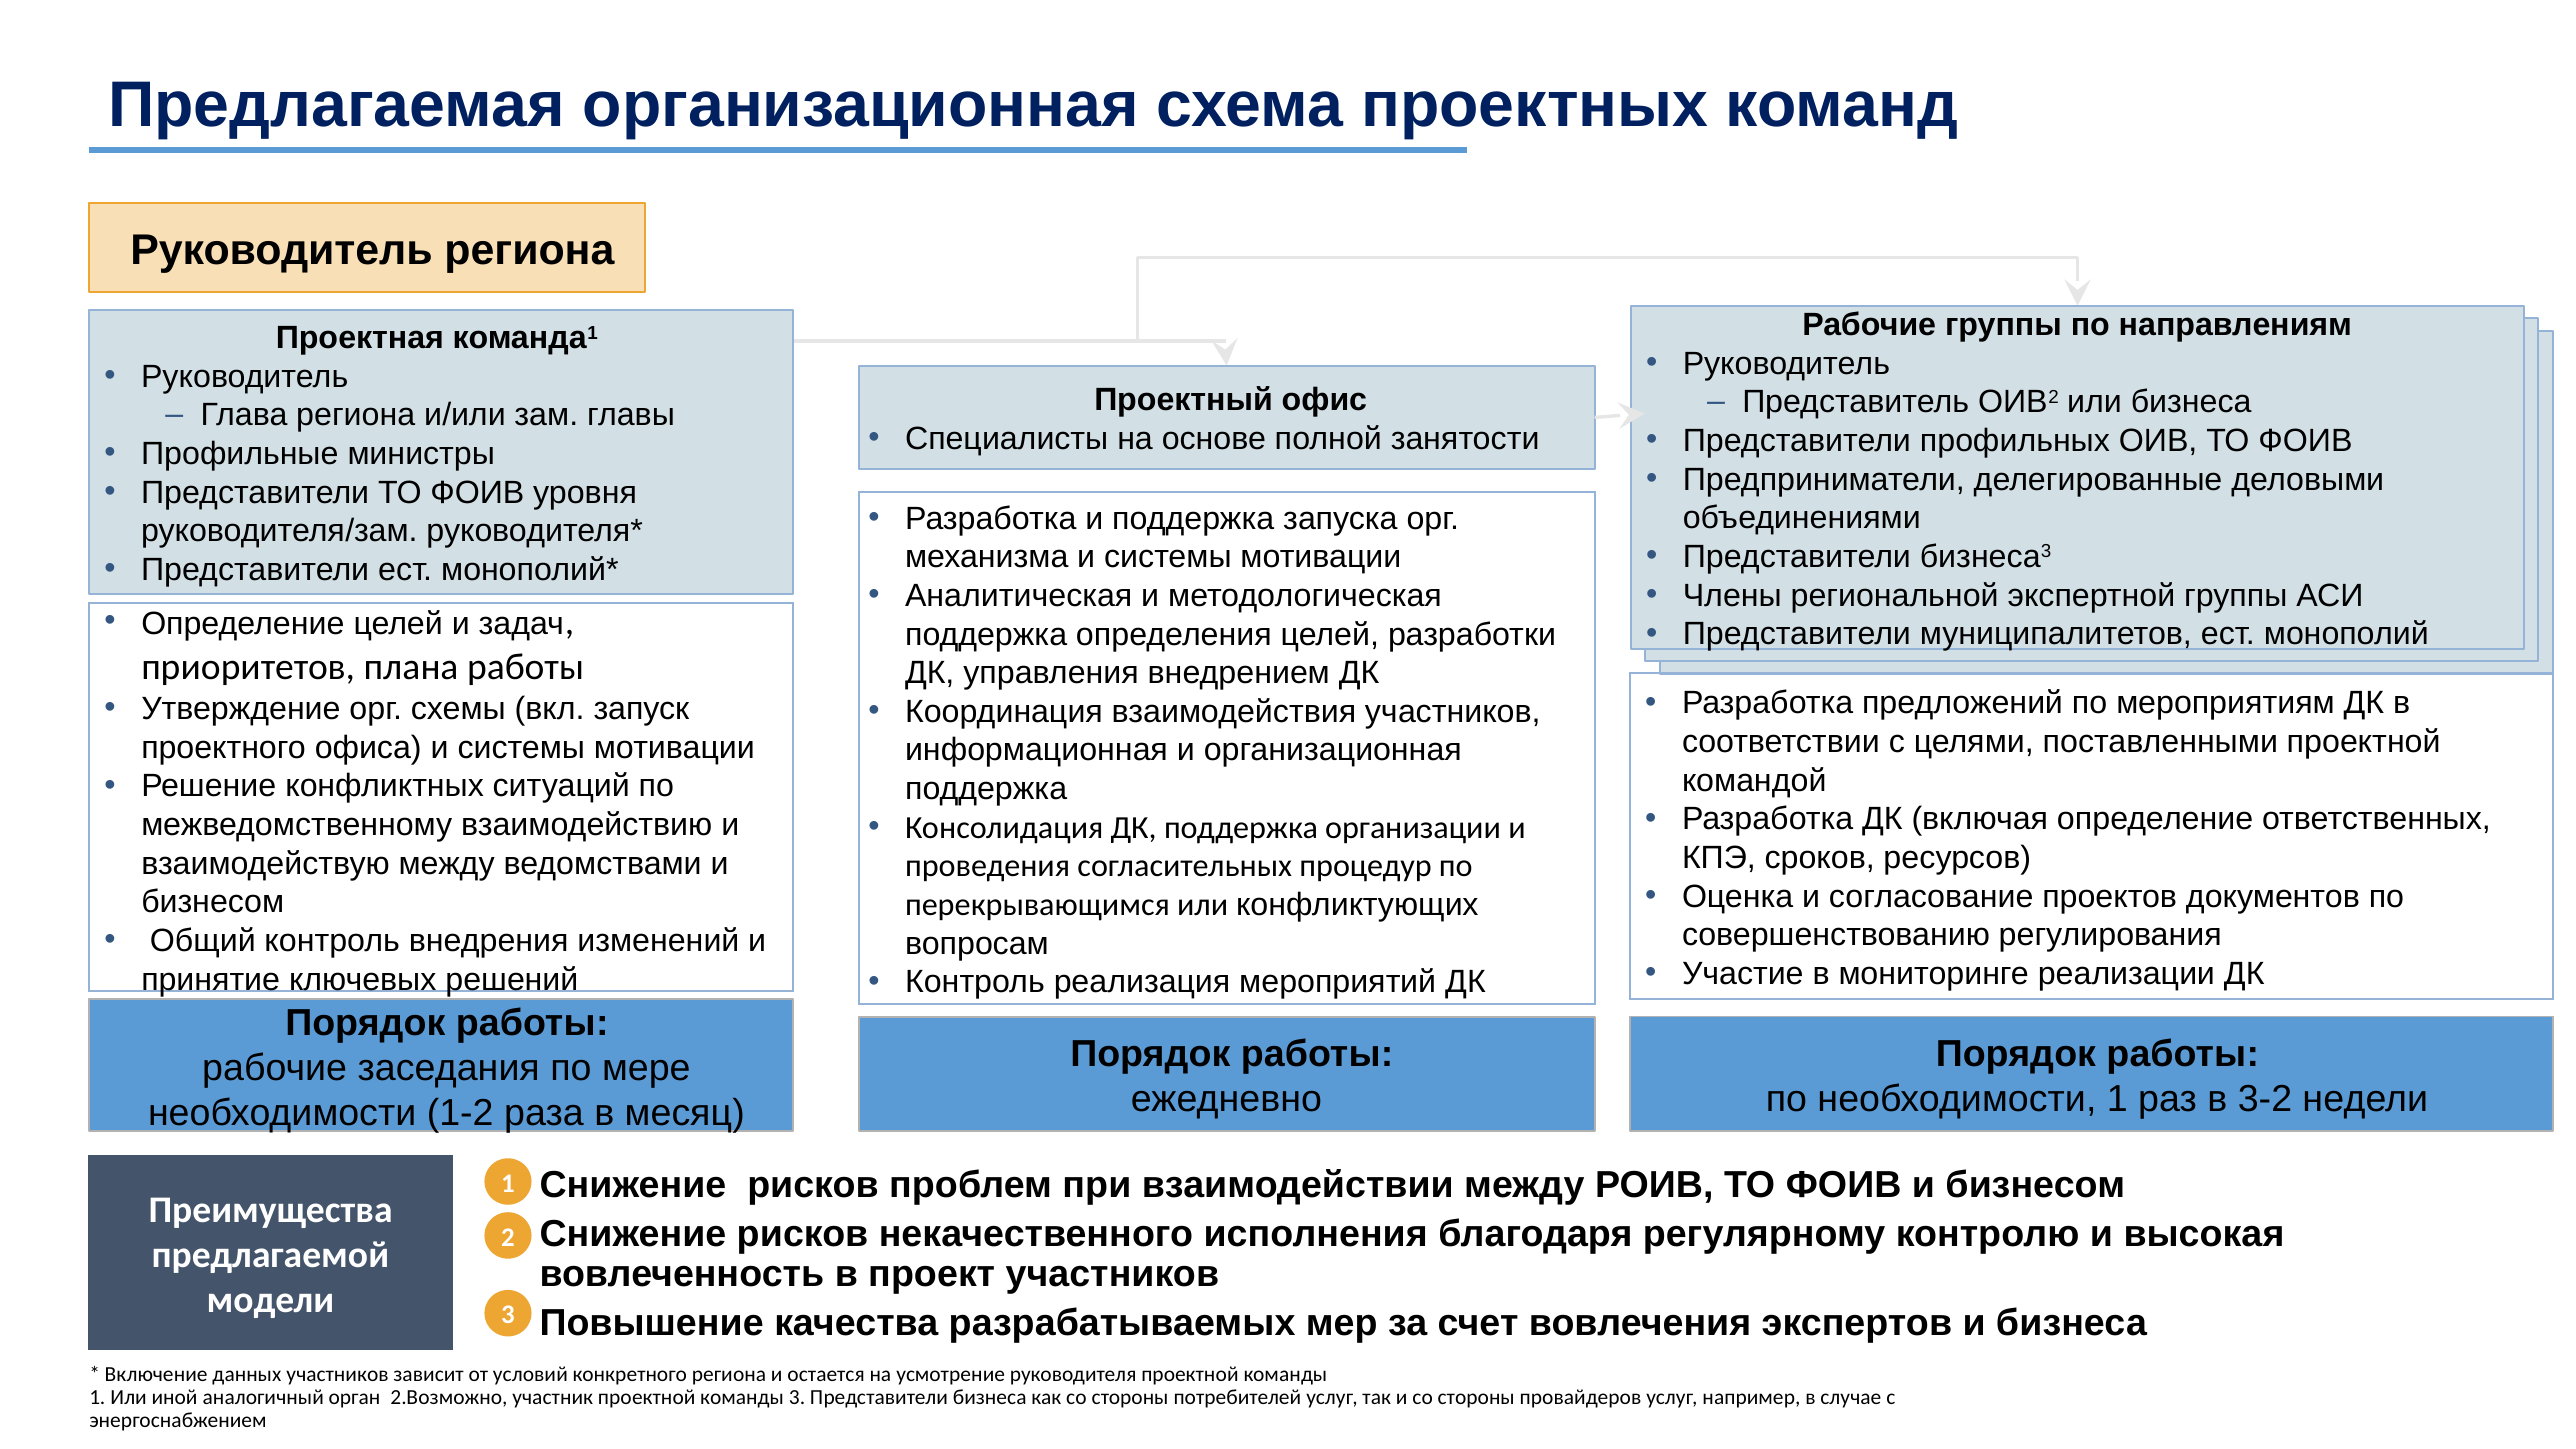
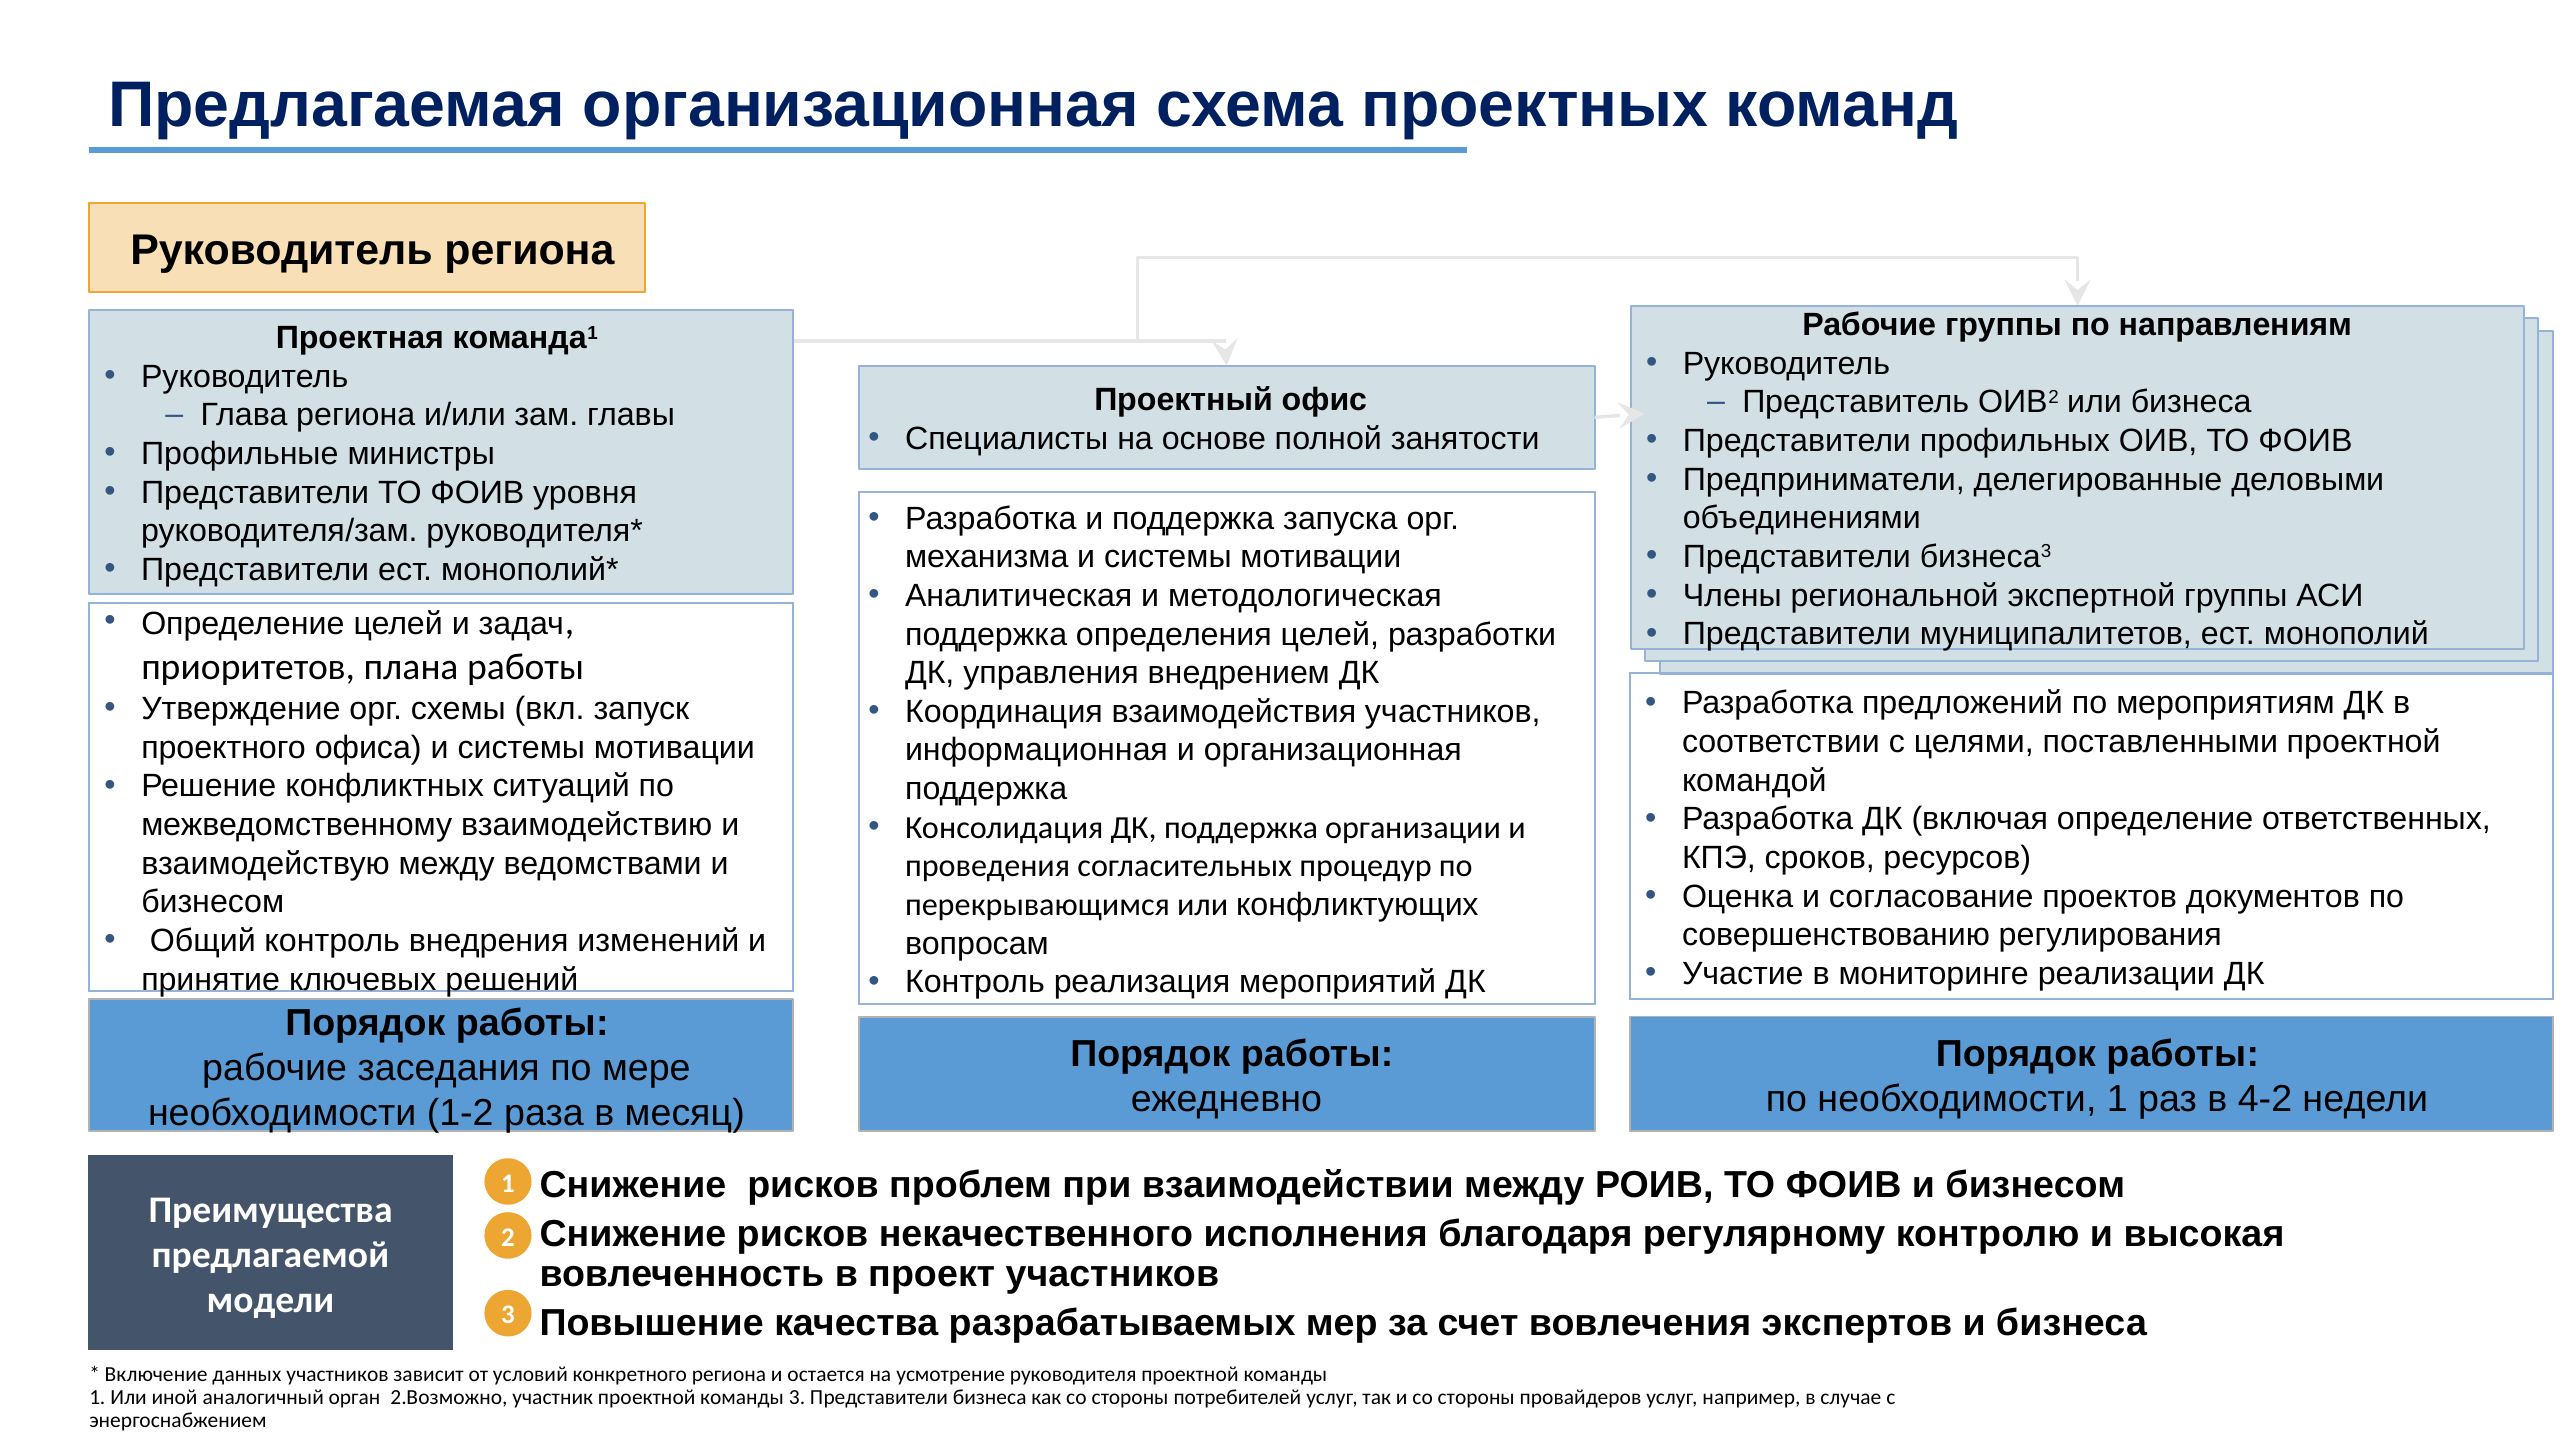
3-2: 3-2 -> 4-2 (2265, 1099)
